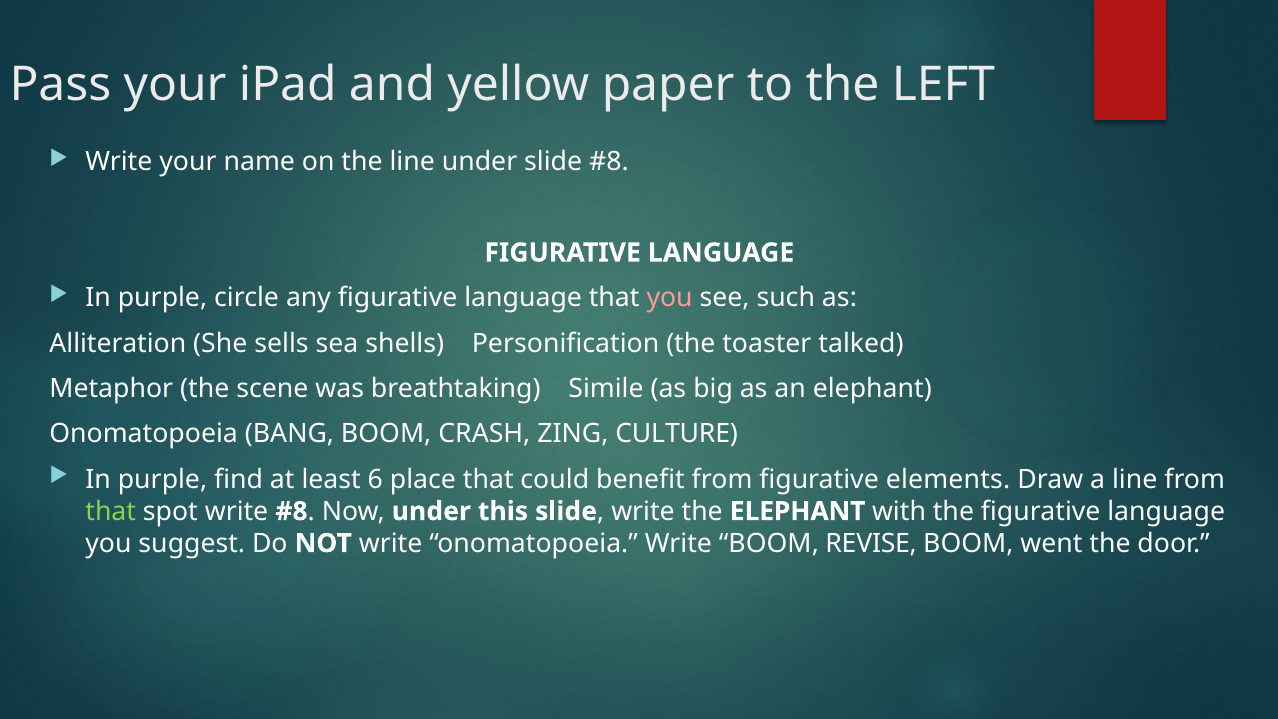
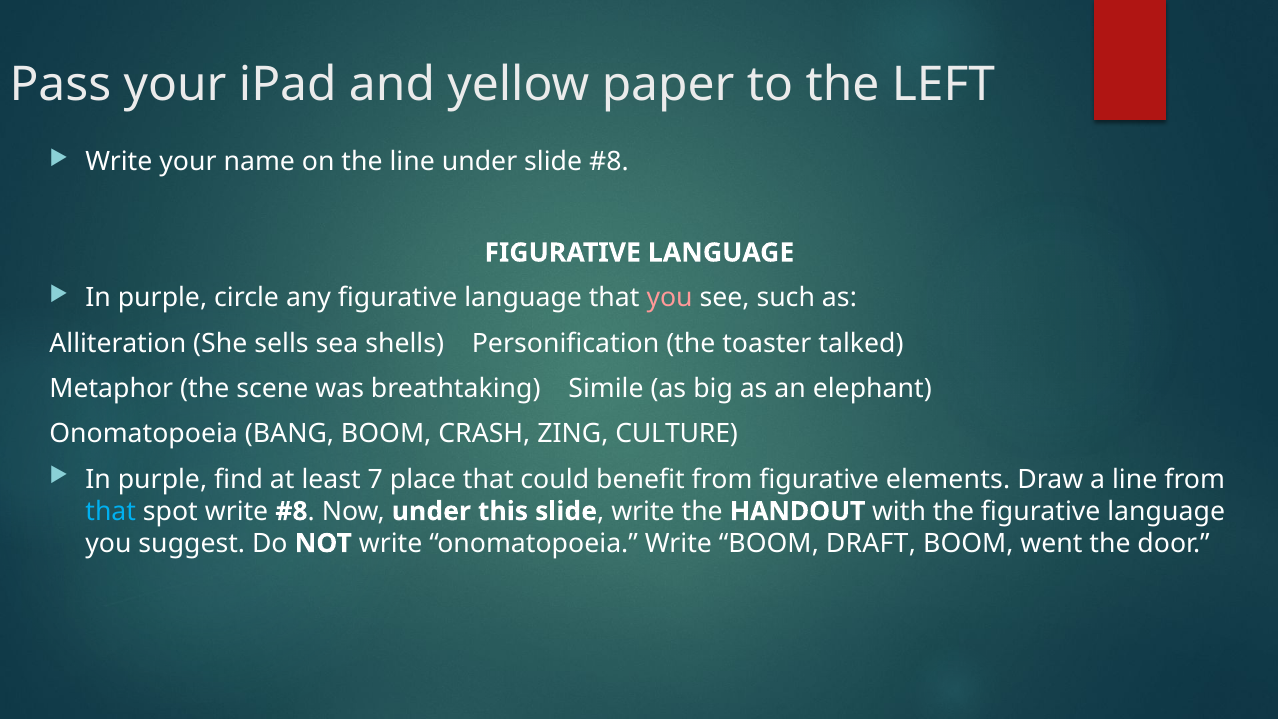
6: 6 -> 7 (375, 479)
that colour: light green -> light blue (111, 511)
the ELEPHANT: ELEPHANT -> HANDOUT (798, 511)
REVISE: REVISE -> DRAFT (871, 543)
